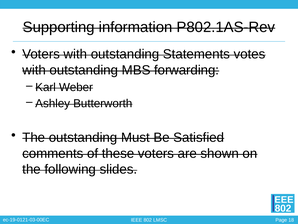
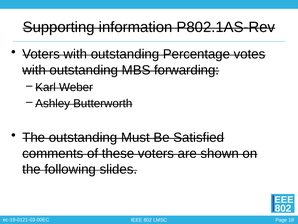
Statements: Statements -> Percentage (196, 54)
